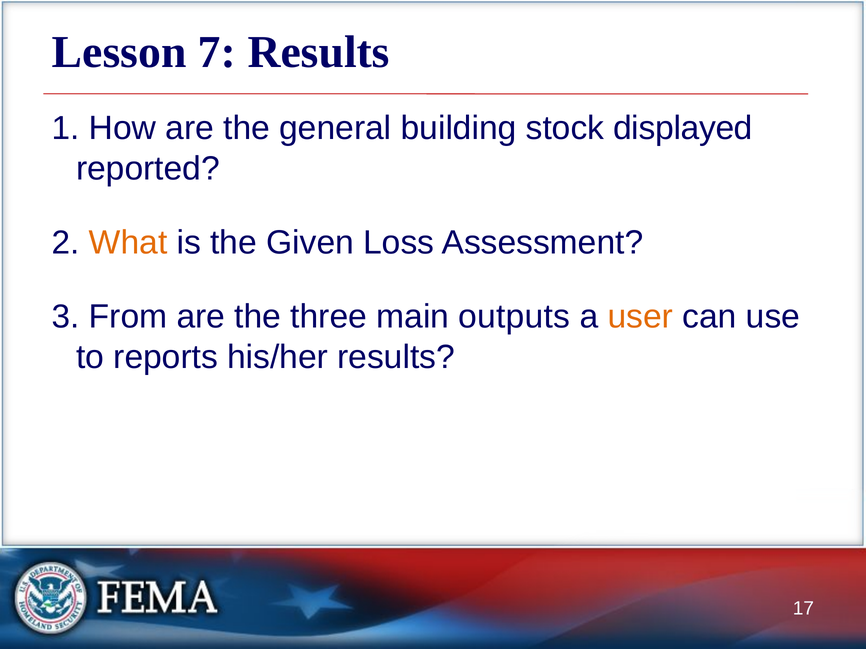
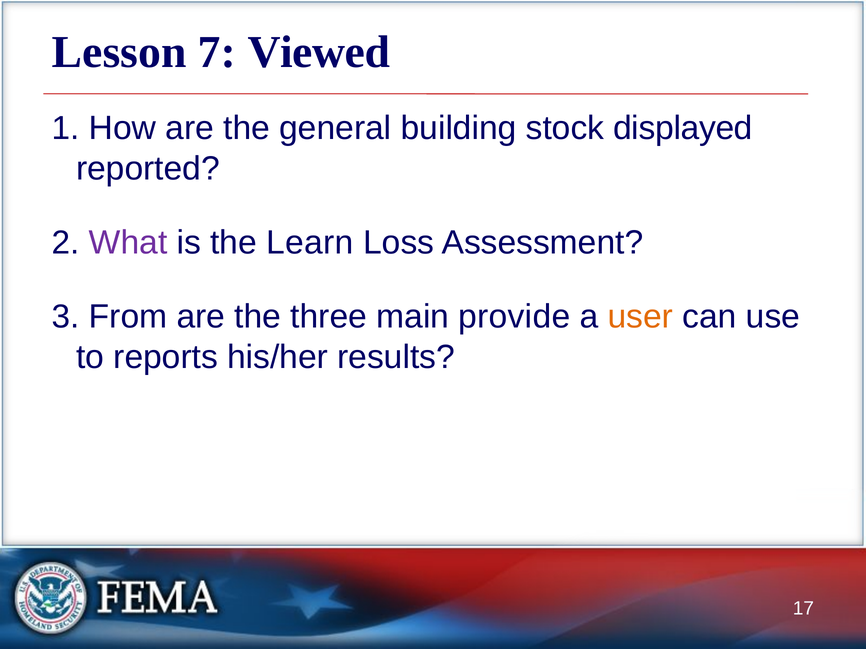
7 Results: Results -> Viewed (319, 52)
What colour: orange -> purple (128, 243)
Given: Given -> Learn (310, 243)
outputs: outputs -> provide (514, 317)
